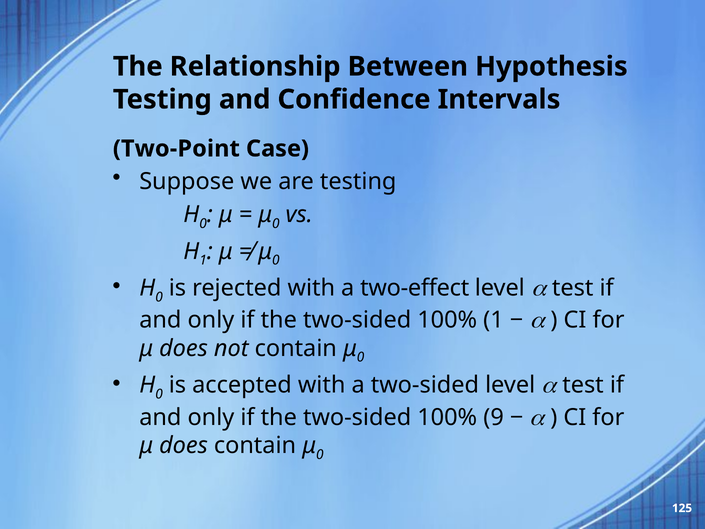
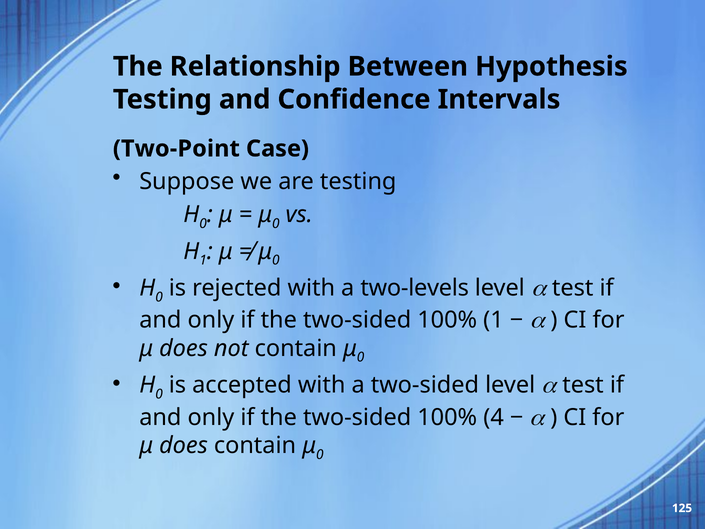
two-effect: two-effect -> two-levels (415, 288)
9: 9 -> 4 (494, 417)
